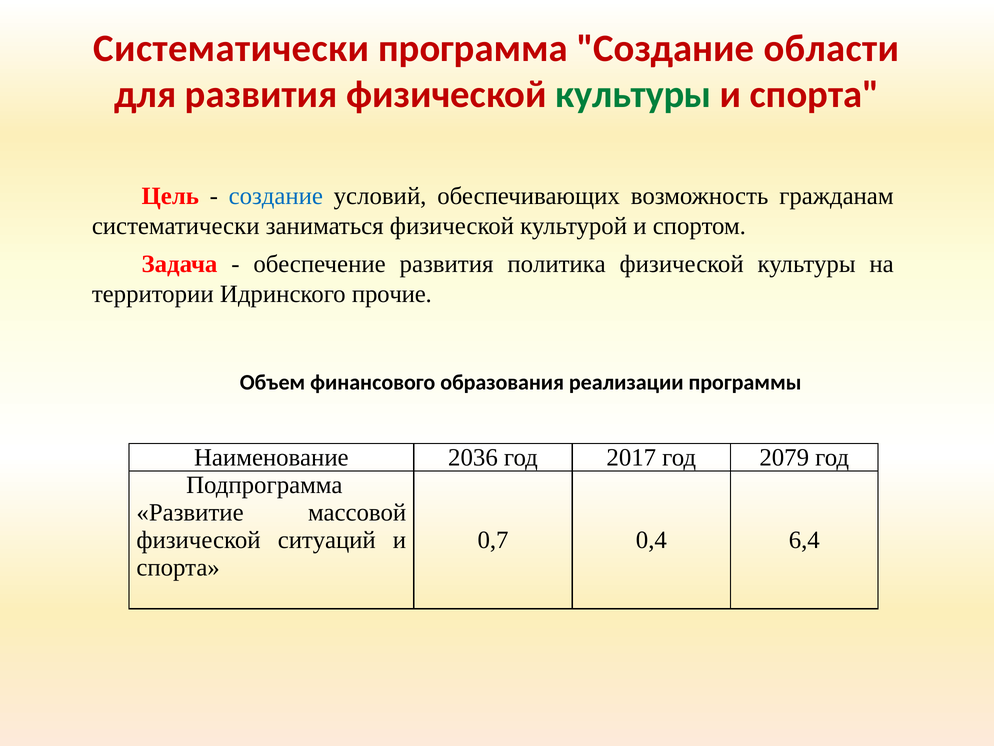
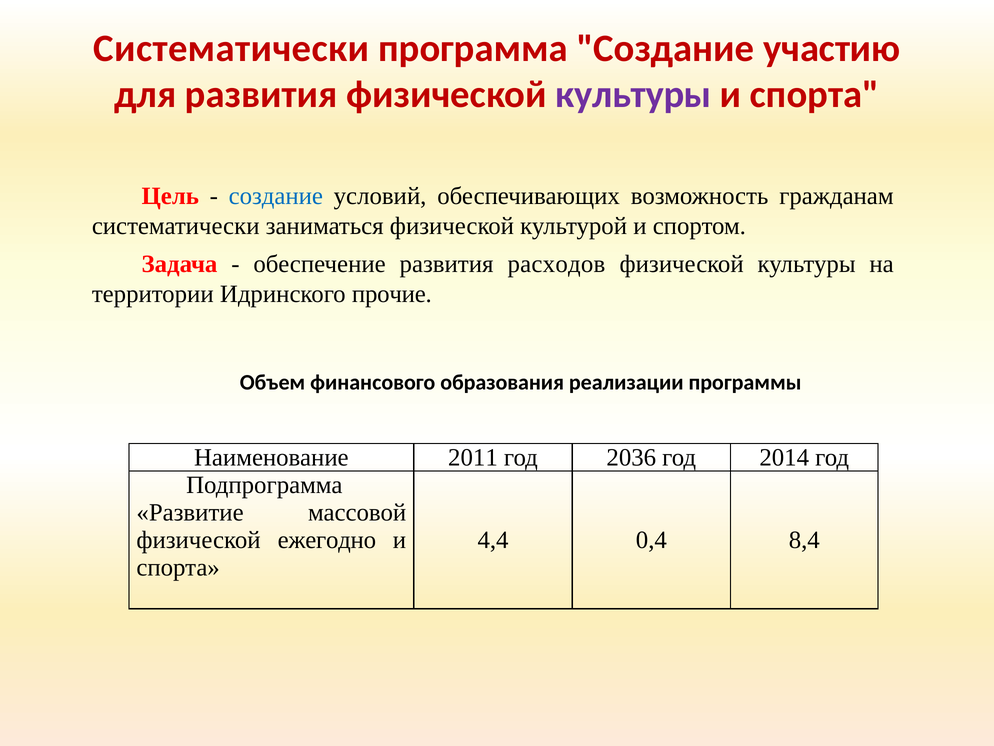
области: области -> участию (832, 48)
культуры colour: green -> purple (633, 95)
политика: политика -> расходов (556, 264)
2036: 2036 -> 2011 (473, 457)
2017: 2017 -> 2036 (631, 457)
2079: 2079 -> 2014 (784, 457)
ситуаций: ситуаций -> ежегодно (327, 540)
0,7: 0,7 -> 4,4 (493, 540)
6,4: 6,4 -> 8,4 (804, 540)
